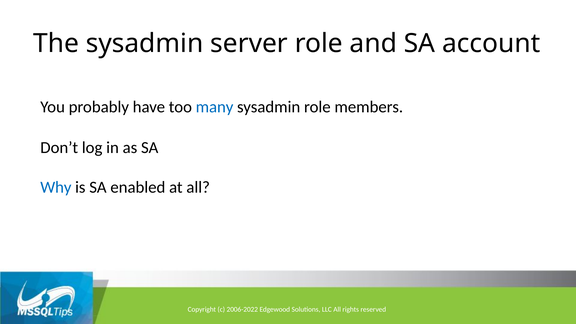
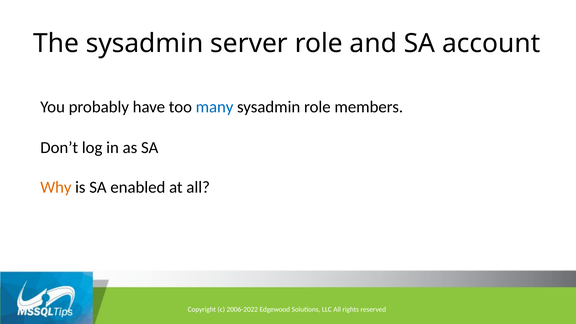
Why colour: blue -> orange (56, 187)
